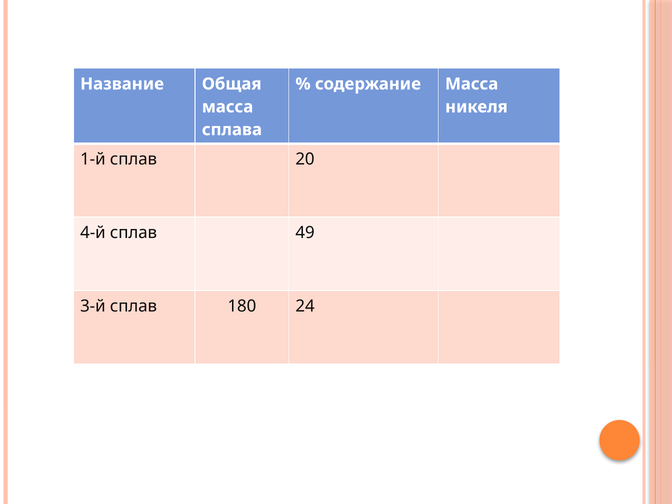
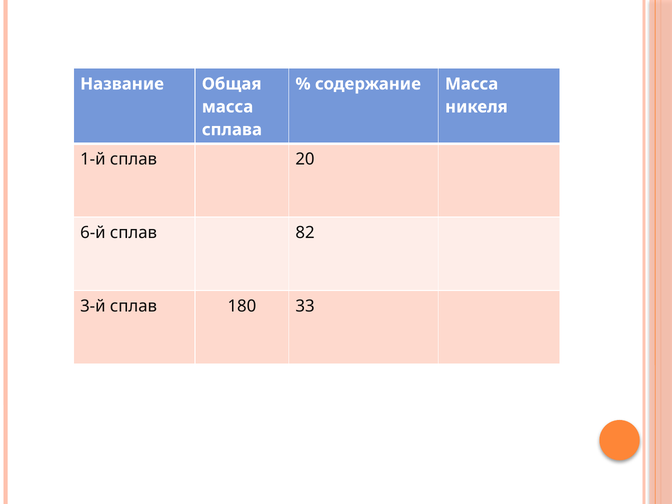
4-й: 4-й -> 6-й (93, 233)
49: 49 -> 82 (305, 233)
24: 24 -> 33 (305, 306)
